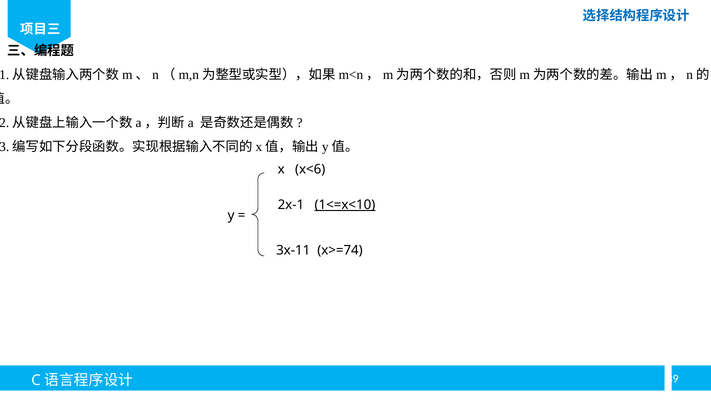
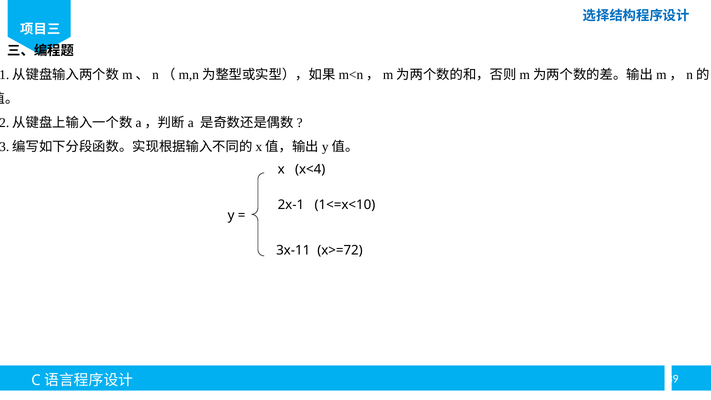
x<6: x<6 -> x<4 (310, 169)
1<=x<10 underline: present -> none (345, 205)
x>=74: x>=74 -> x>=72 (340, 250)
